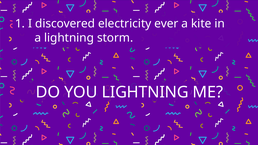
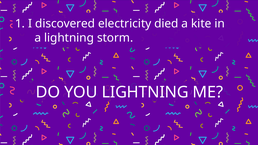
ever: ever -> died (166, 24)
